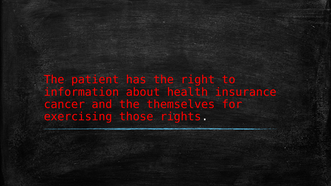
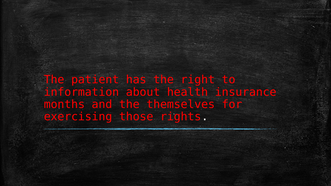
cancer: cancer -> months (64, 104)
